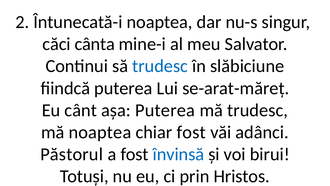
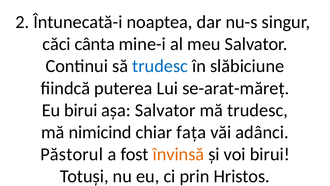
Eu cânt: cânt -> birui (81, 110)
așa Puterea: Puterea -> Salvator (165, 110)
mă noaptea: noaptea -> nimicind (100, 132)
chiar fost: fost -> fața (191, 132)
învinsă colour: blue -> orange (178, 154)
